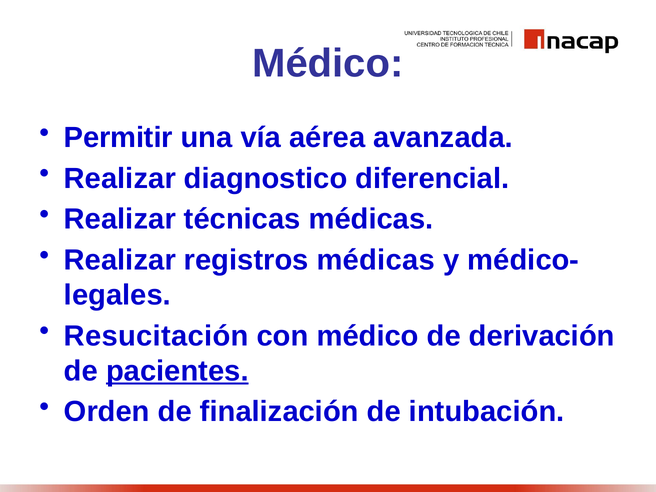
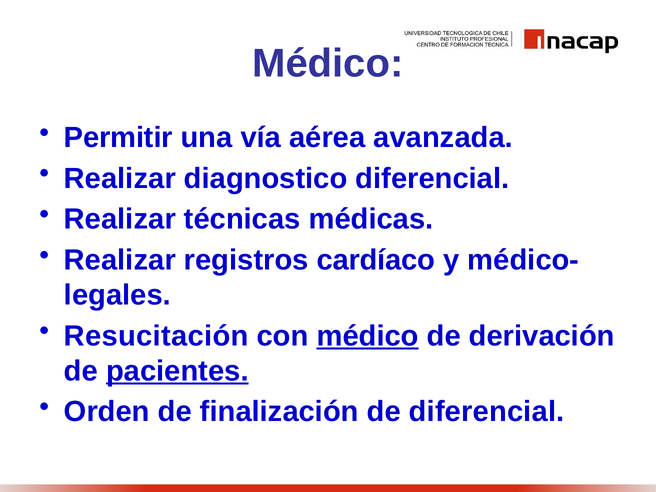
registros médicas: médicas -> cardíaco (376, 260)
médico underline: none -> present (368, 336)
de intubación: intubación -> diferencial (487, 412)
